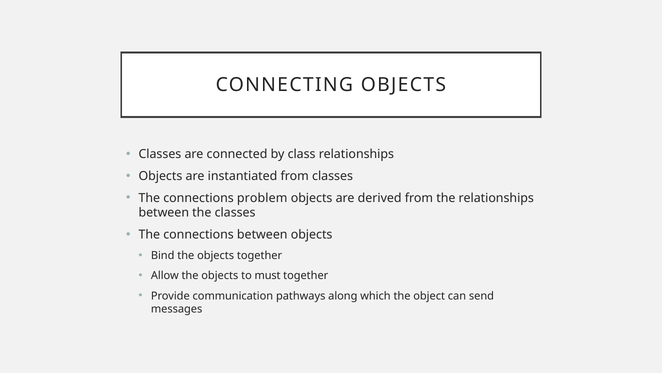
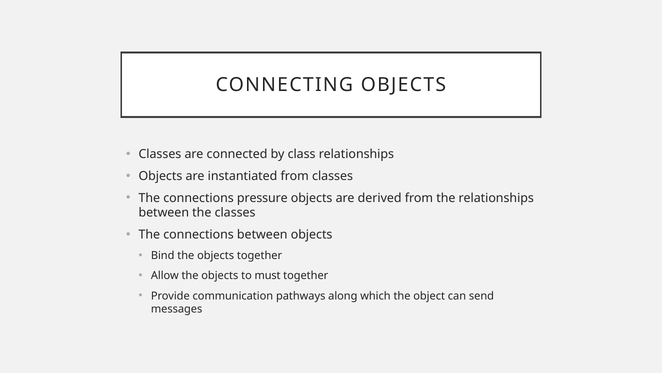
problem: problem -> pressure (262, 198)
